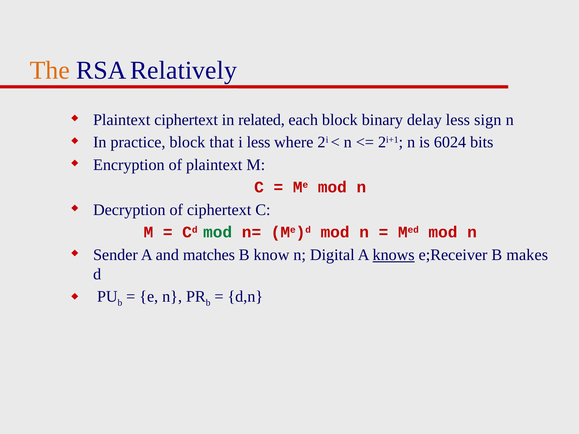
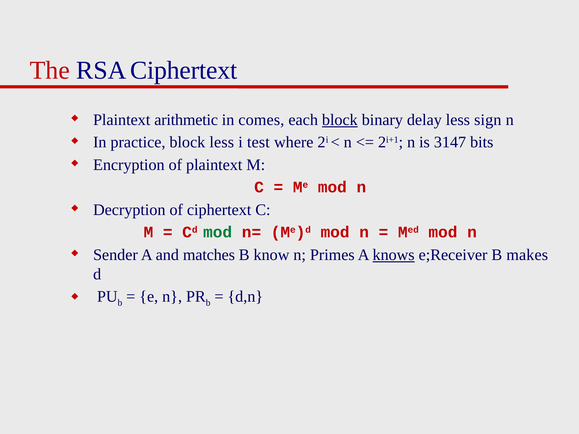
The colour: orange -> red (50, 70)
RSA Relatively: Relatively -> Ciphertext (184, 70)
Plaintext ciphertext: ciphertext -> arithmetic (186, 120)
related: related -> comes (261, 120)
block underline: none -> present (340, 120)
block that: that -> less (222, 142)
i less: less -> test (258, 142)
6024: 6024 -> 3147 (450, 142)
Digital: Digital -> Primes (332, 255)
